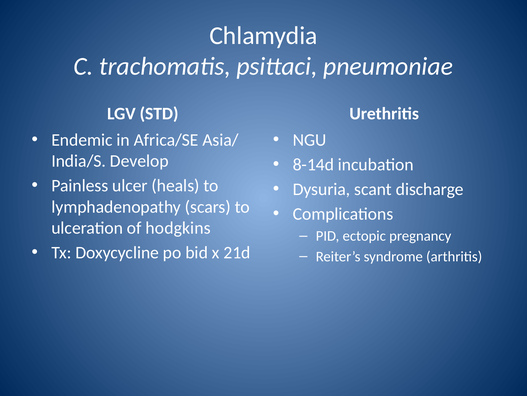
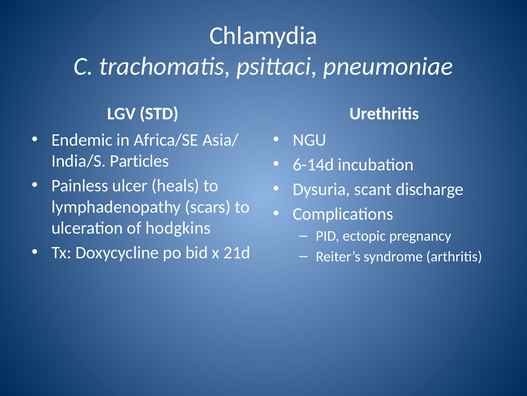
Develop: Develop -> Particles (139, 161)
8-14d: 8-14d -> 6-14d (313, 164)
